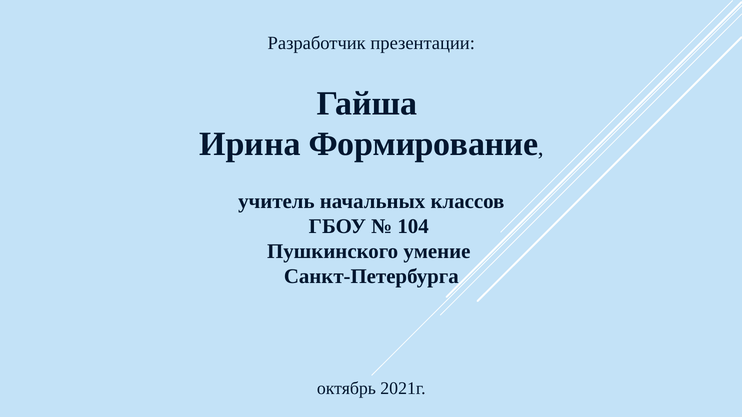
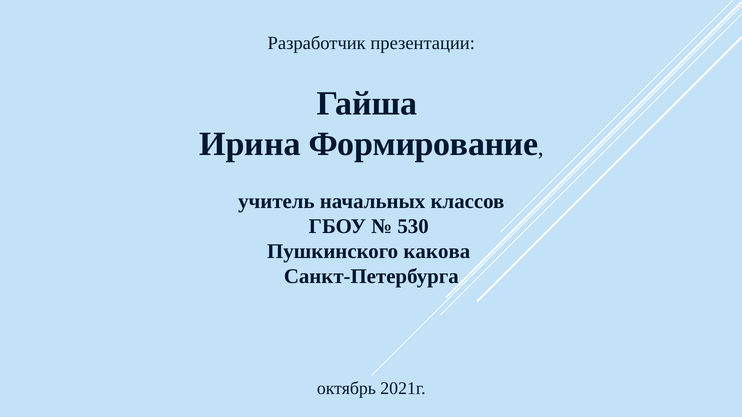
104: 104 -> 530 (413, 226)
умение: умение -> какова (437, 251)
